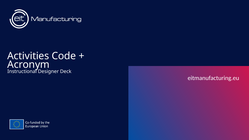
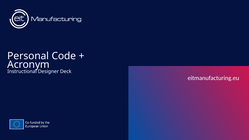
Activities: Activities -> Personal (28, 56)
